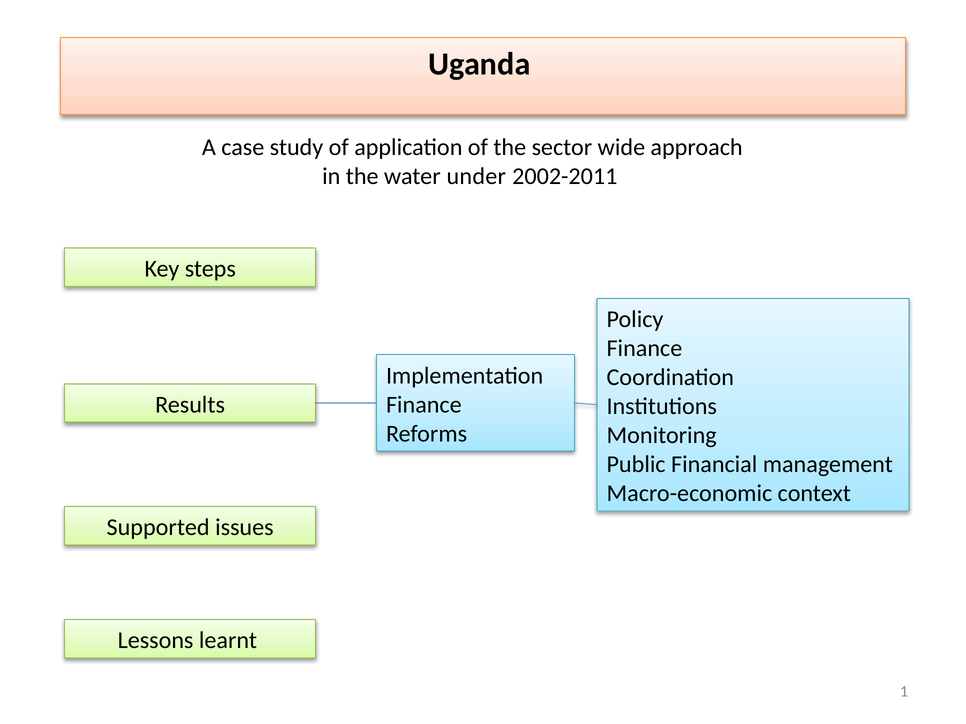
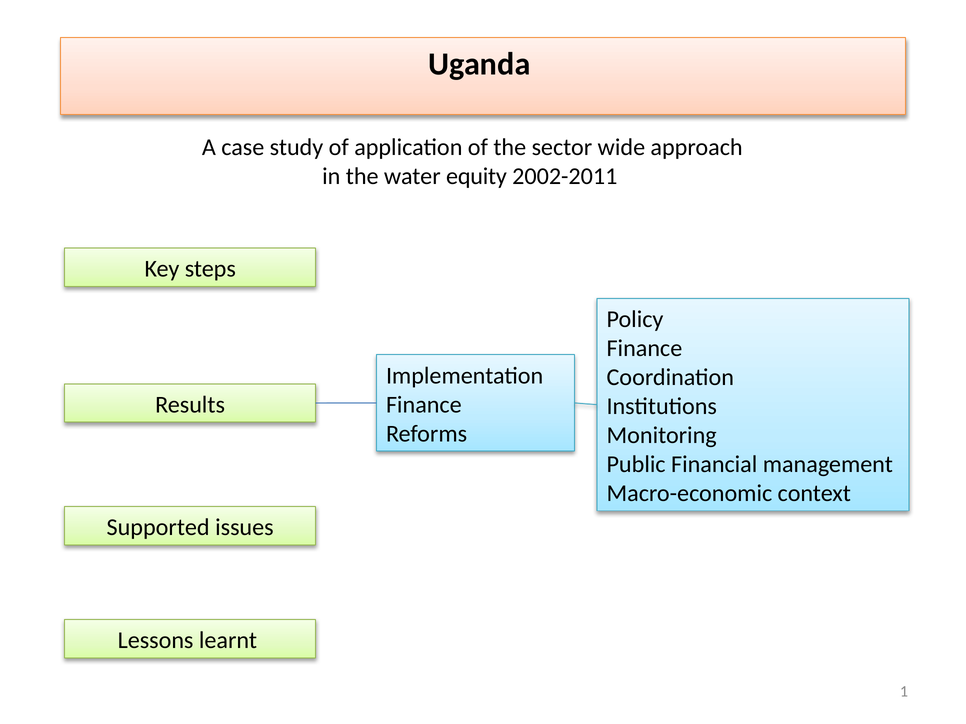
under: under -> equity (476, 176)
